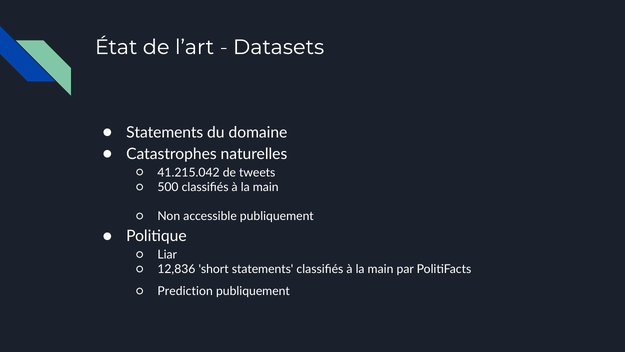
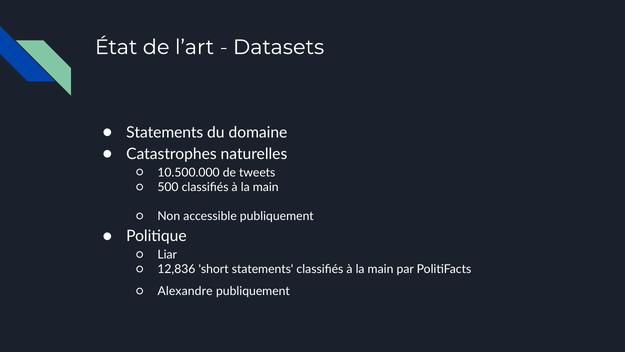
41.215.042: 41.215.042 -> 10.500.000 (189, 172)
Prediction: Prediction -> Alexandre (185, 291)
